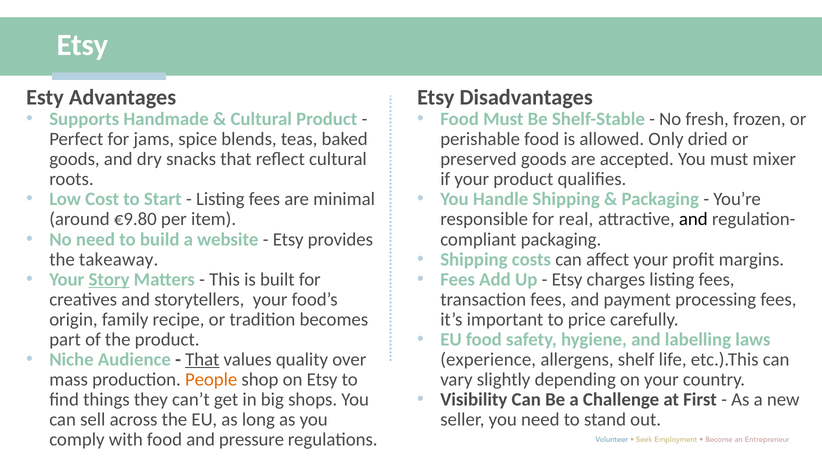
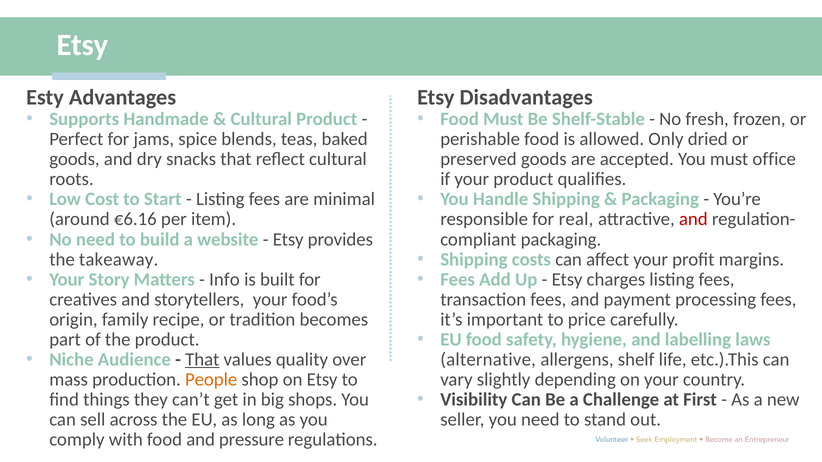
mixer: mixer -> office (774, 159)
and colour: black -> red (693, 219)
€9.80: €9.80 -> €6.16 (135, 219)
Story underline: present -> none (109, 280)
This: This -> Info (224, 280)
experience: experience -> alternative (488, 360)
